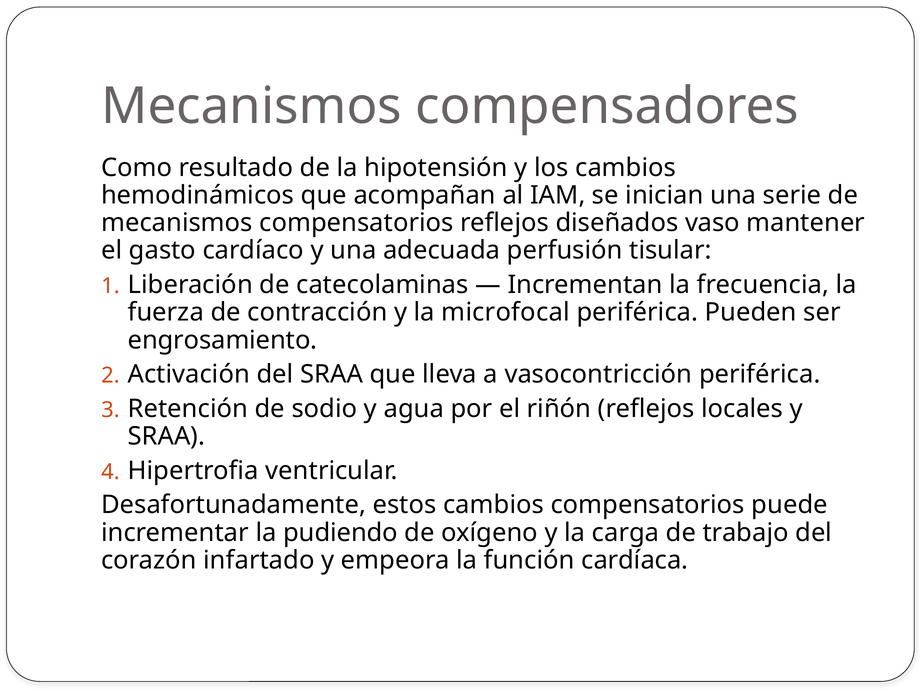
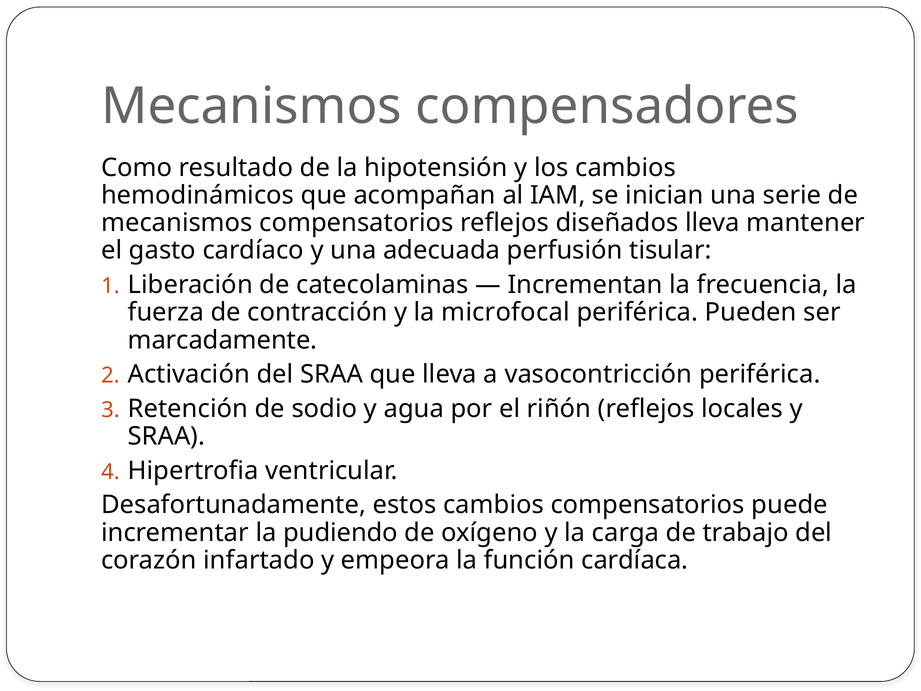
diseñados vaso: vaso -> lleva (712, 223)
engrosamiento: engrosamiento -> marcadamente (223, 340)
